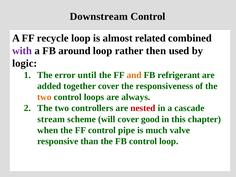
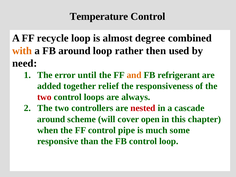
Downstream: Downstream -> Temperature (99, 16)
related: related -> degree (150, 38)
with colour: purple -> orange (22, 51)
logic: logic -> need (25, 63)
together cover: cover -> relief (109, 86)
two colour: orange -> red (44, 97)
stream: stream -> around (51, 119)
good: good -> open (150, 119)
valve: valve -> some (180, 130)
